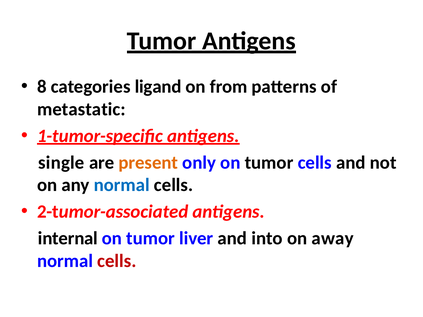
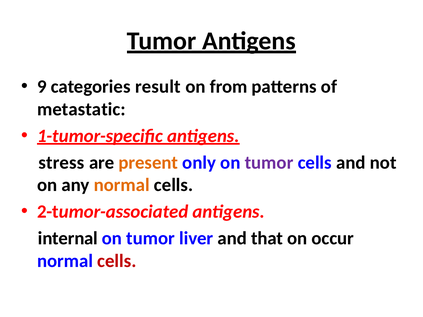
8: 8 -> 9 (42, 87)
ligand: ligand -> result (158, 87)
single: single -> stress (61, 163)
tumor colour: black -> purple (269, 163)
normal colour: blue -> orange (122, 185)
into: into -> that (267, 239)
away: away -> occur (333, 239)
